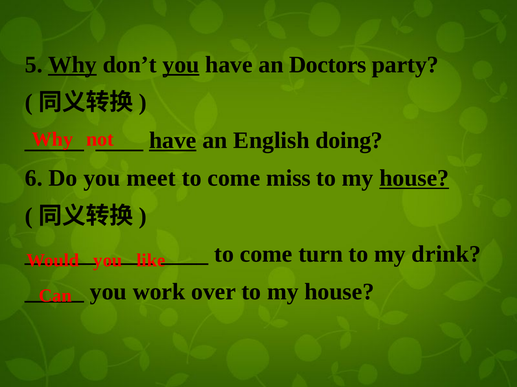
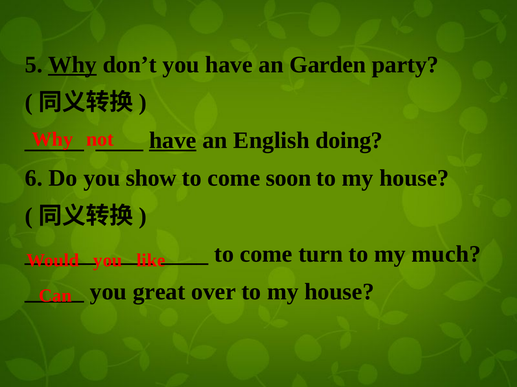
you underline: present -> none (181, 65)
Doctors: Doctors -> Garden (328, 65)
meet: meet -> show (151, 179)
miss: miss -> soon (289, 179)
house underline: present -> none (414, 179)
drink: drink -> much (446, 254)
work: work -> great (159, 292)
